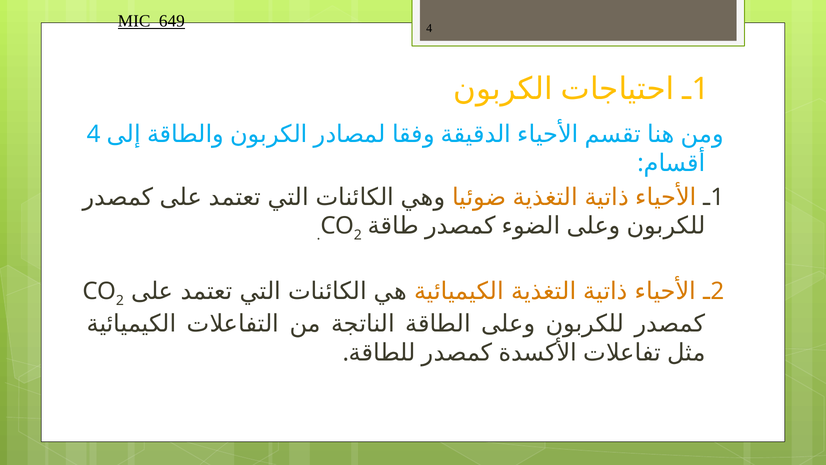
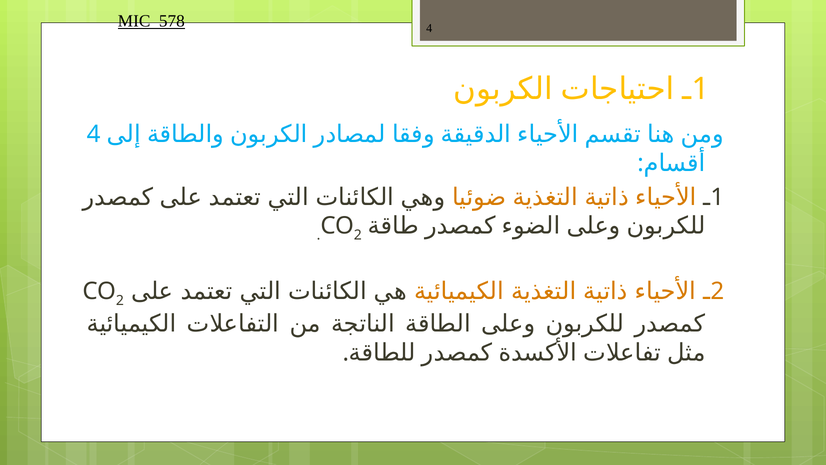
649: 649 -> 578 (172, 21)
